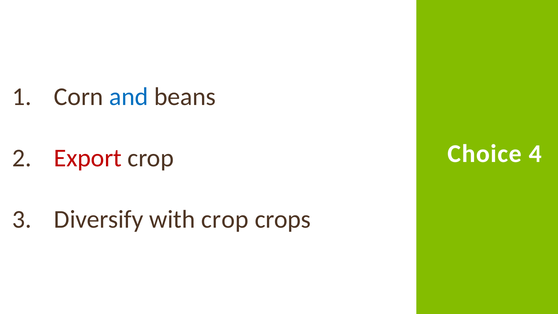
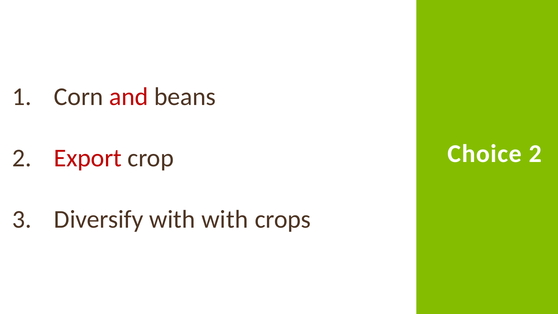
and colour: blue -> red (129, 97)
Choice 4: 4 -> 2 (535, 154)
with crop: crop -> with (225, 219)
